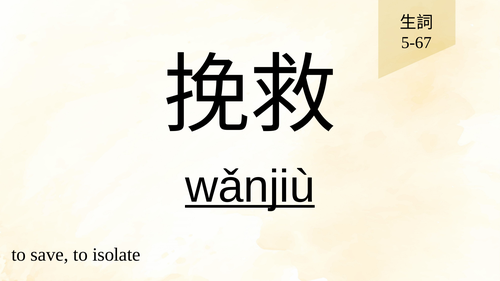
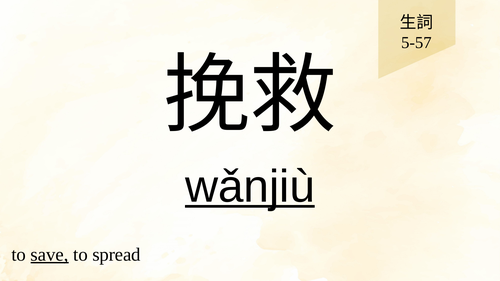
5-67: 5-67 -> 5-57 (416, 43)
save underline: none -> present (50, 255)
isolate: isolate -> spread (116, 255)
